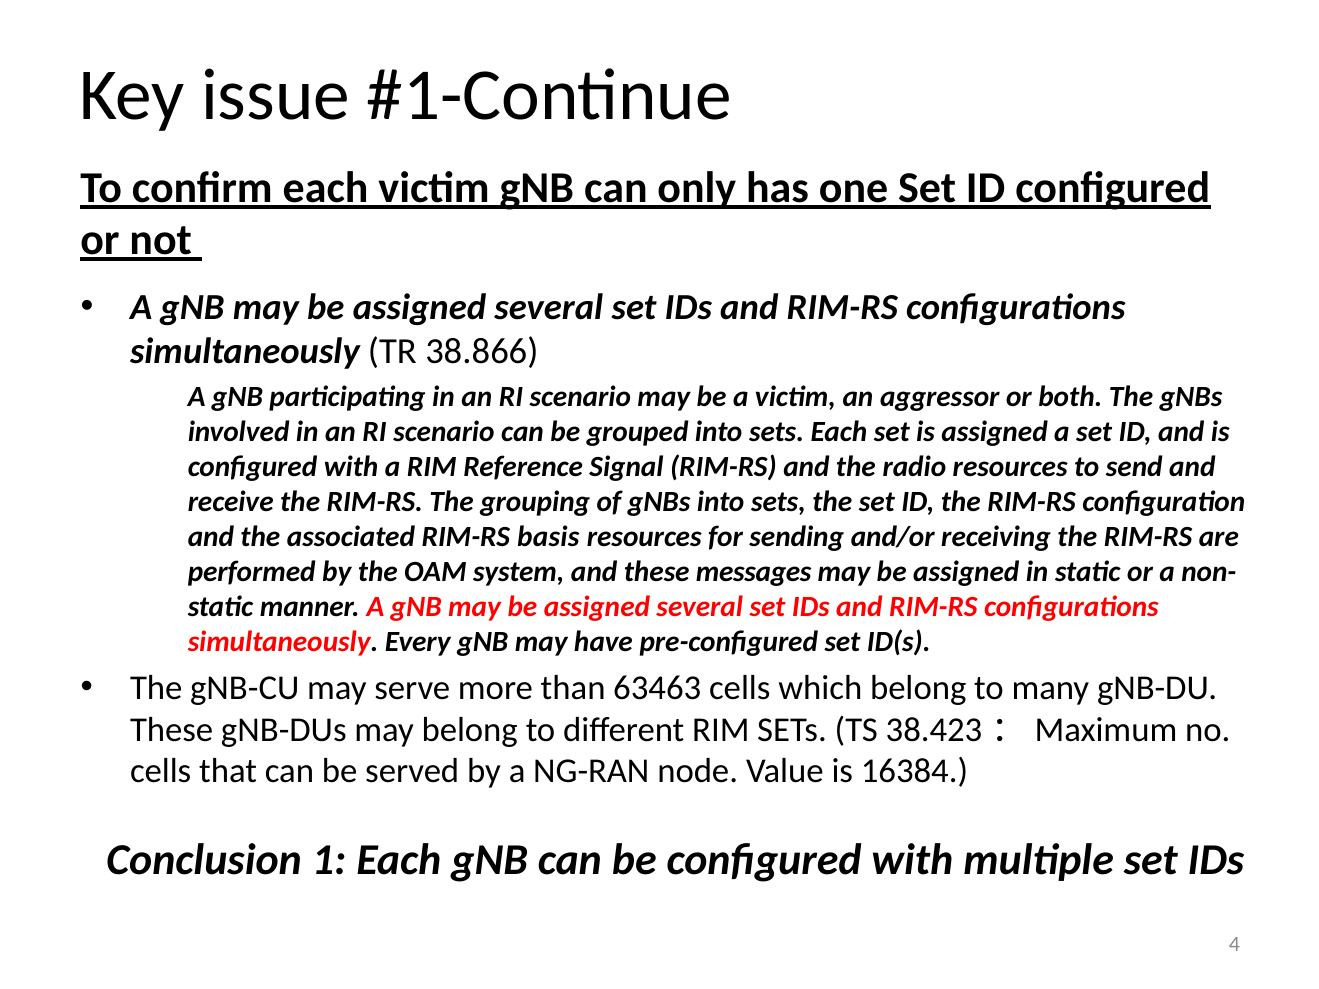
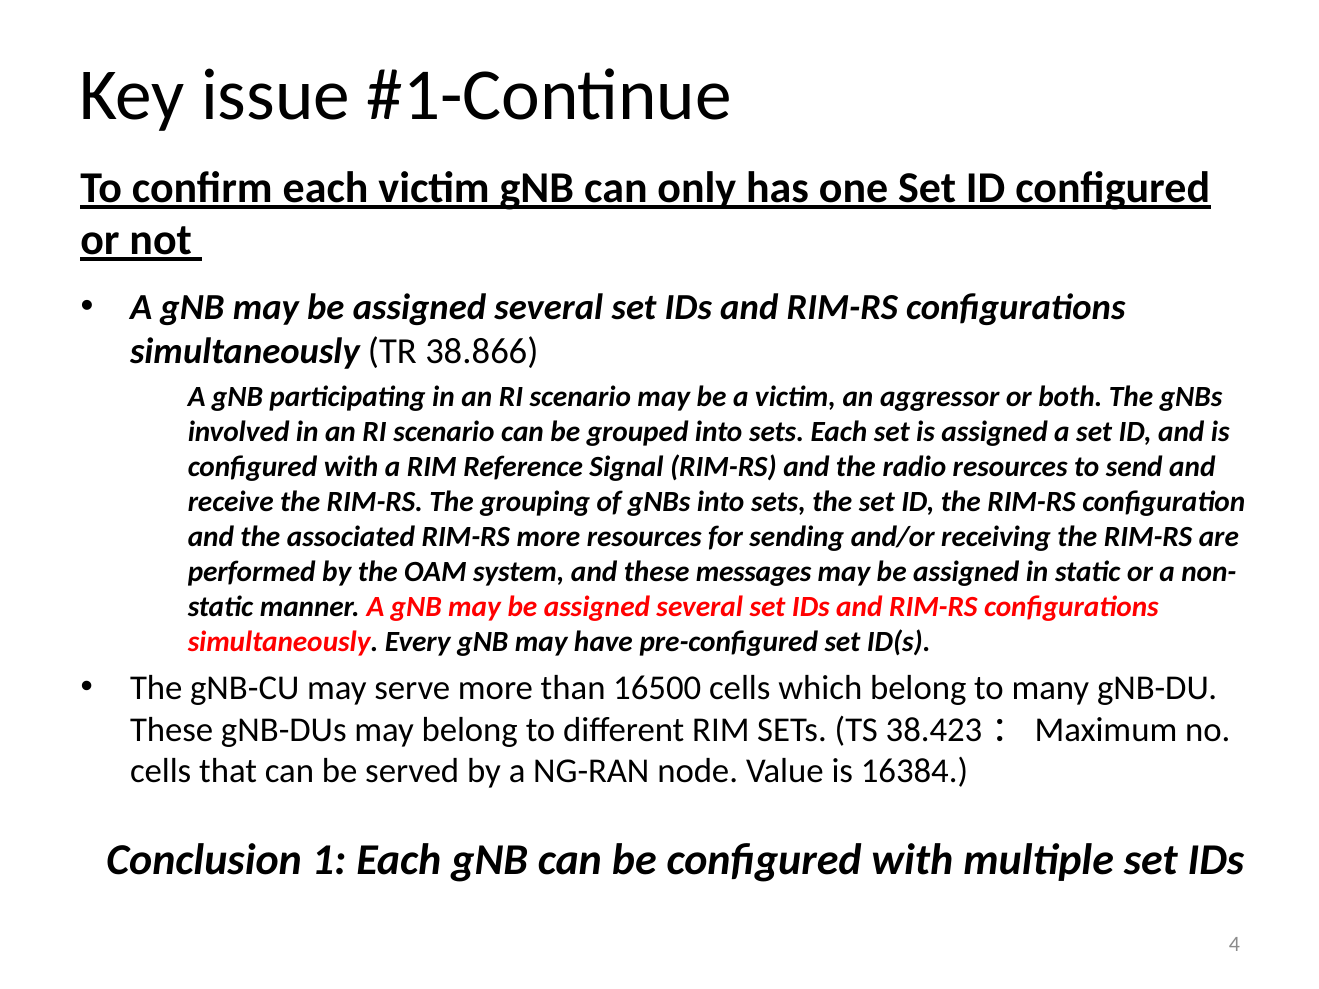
RIM-RS basis: basis -> more (548, 537)
63463: 63463 -> 16500 (657, 688)
